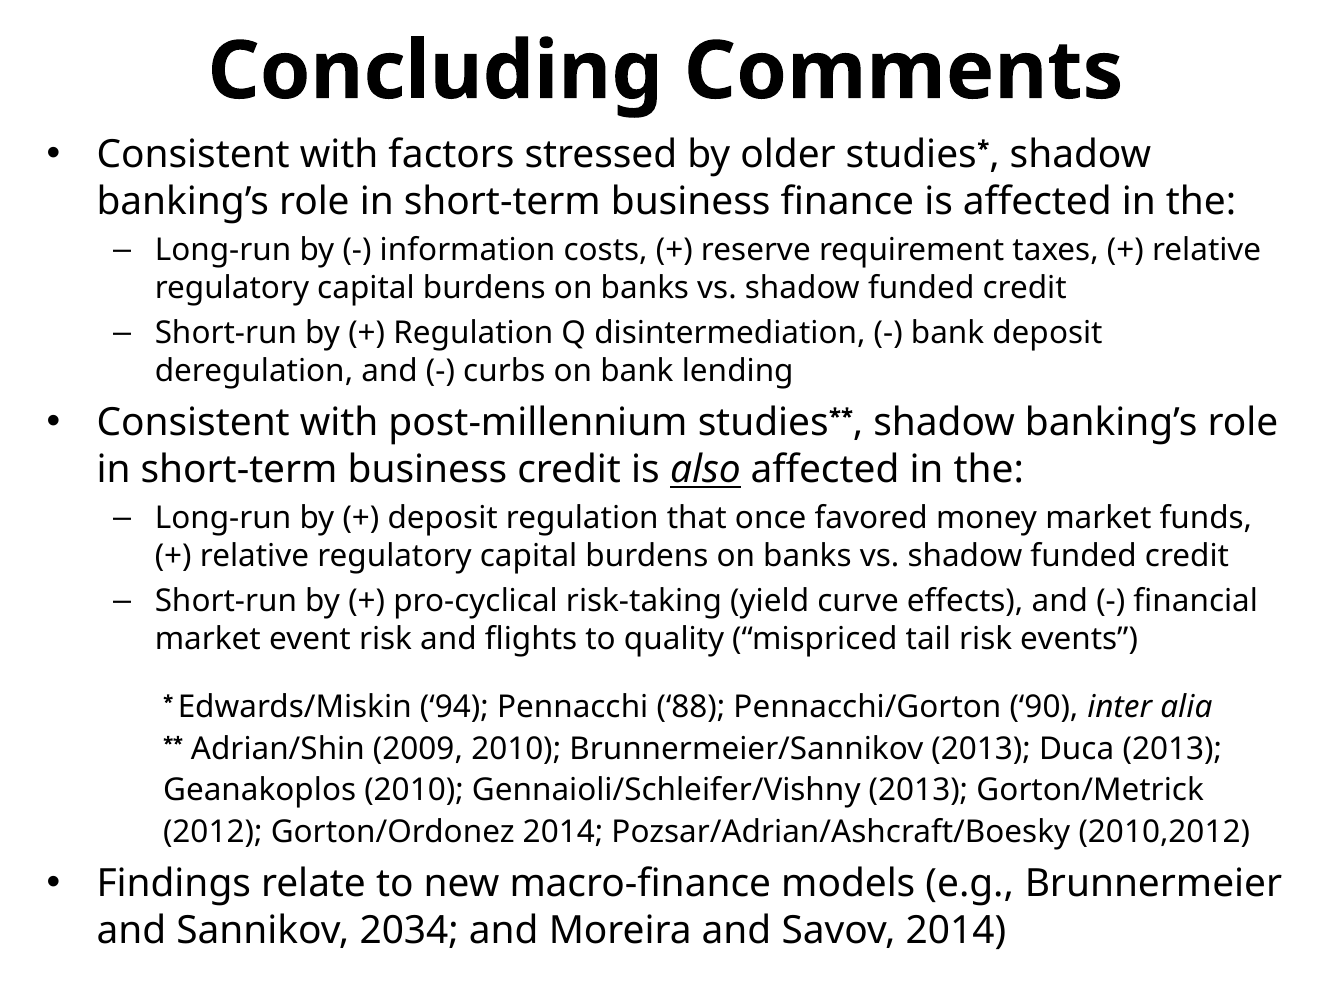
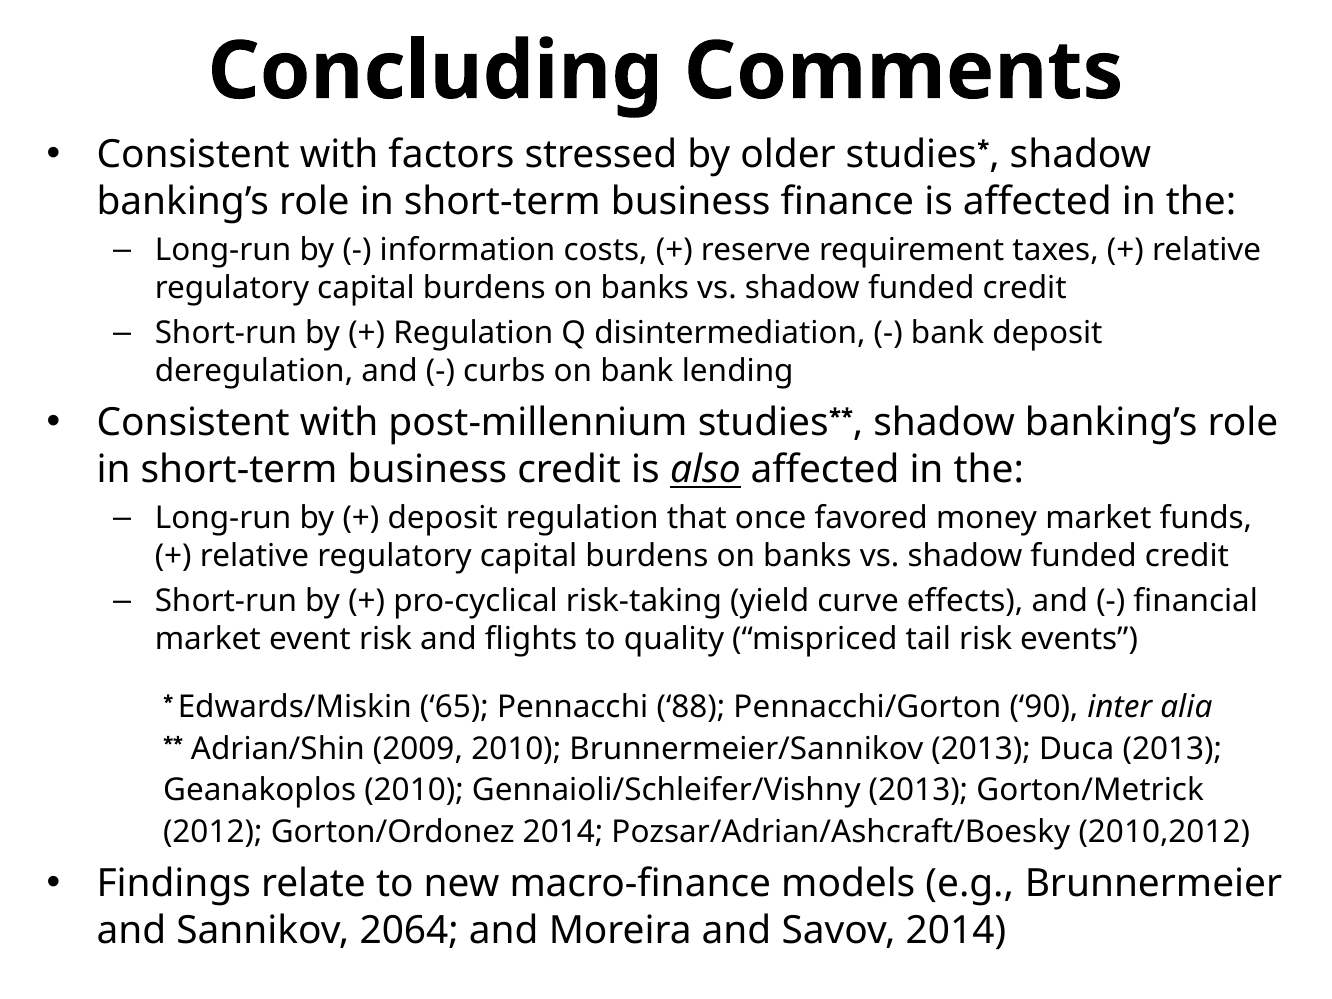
94: 94 -> 65 (454, 707)
2034: 2034 -> 2064 (409, 930)
